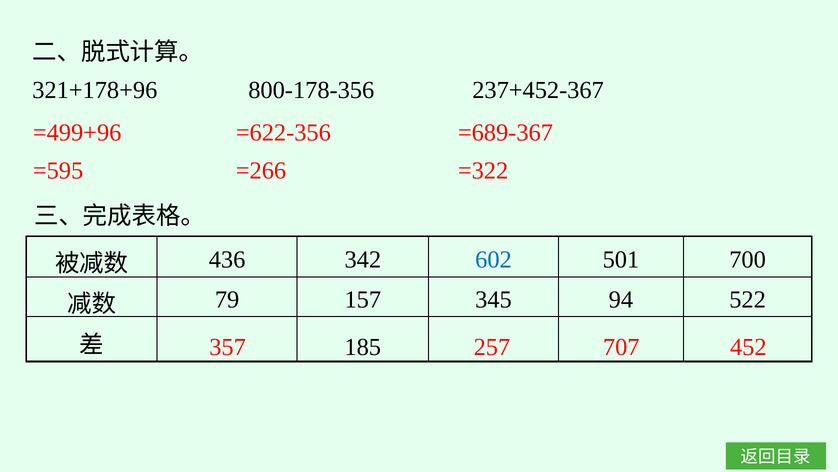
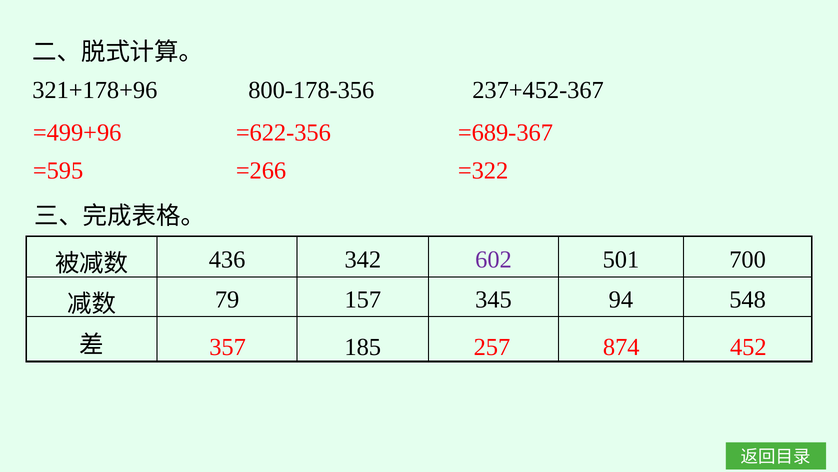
602 colour: blue -> purple (493, 259)
522: 522 -> 548 (748, 299)
707: 707 -> 874 (621, 346)
